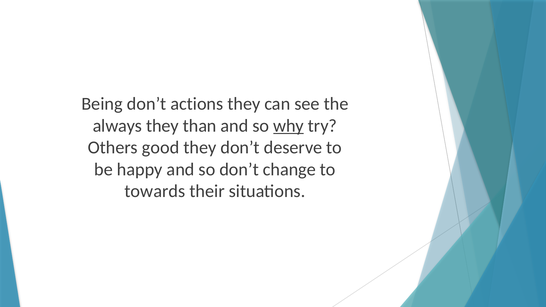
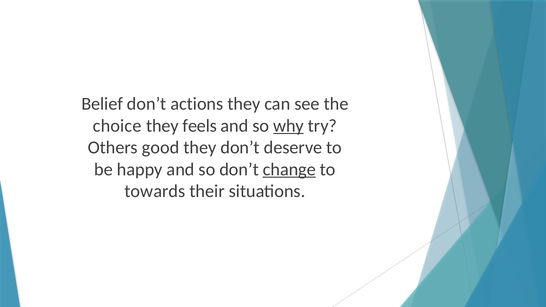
Being: Being -> Belief (102, 104)
always: always -> choice (117, 126)
than: than -> feels (200, 126)
change underline: none -> present (289, 170)
